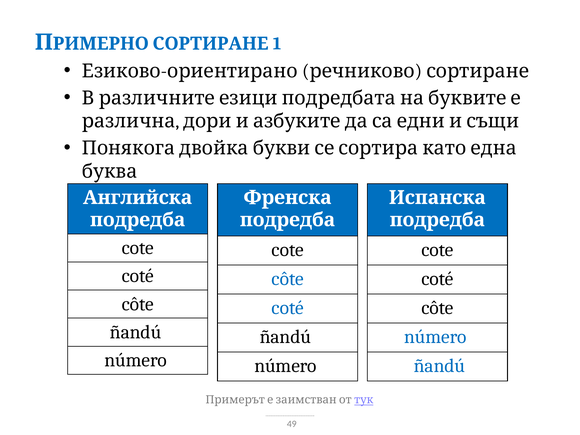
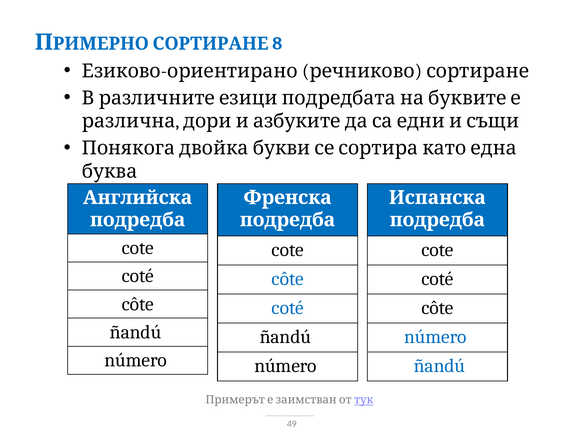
1: 1 -> 8 (277, 44)
